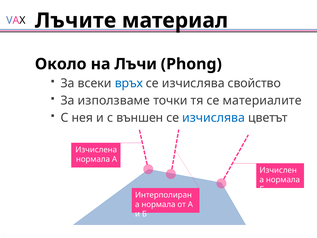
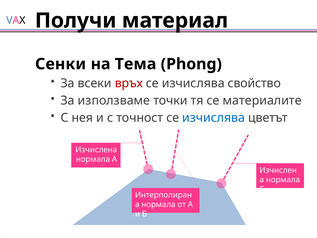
Лъчите: Лъчите -> Получи (76, 21)
Около: Около -> Сенки (61, 64)
Лъчи: Лъчи -> Тема (136, 64)
връх colour: blue -> red (129, 83)
външен: външен -> точност (140, 118)
